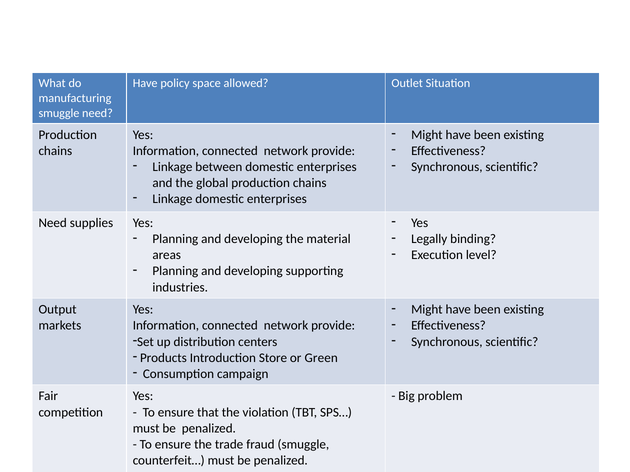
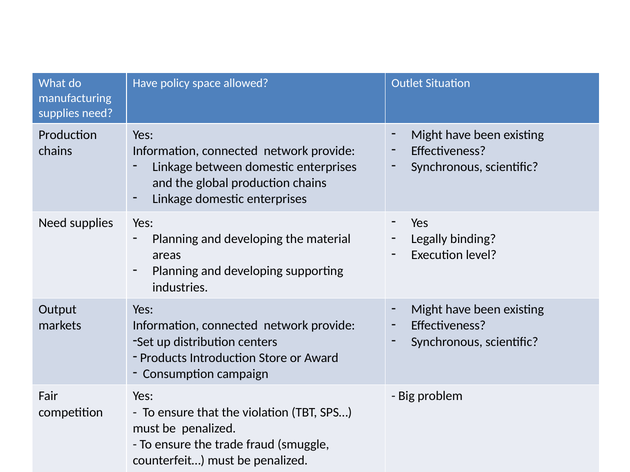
smuggle: smuggle -> supplies (59, 113)
Green: Green -> Award (321, 358)
